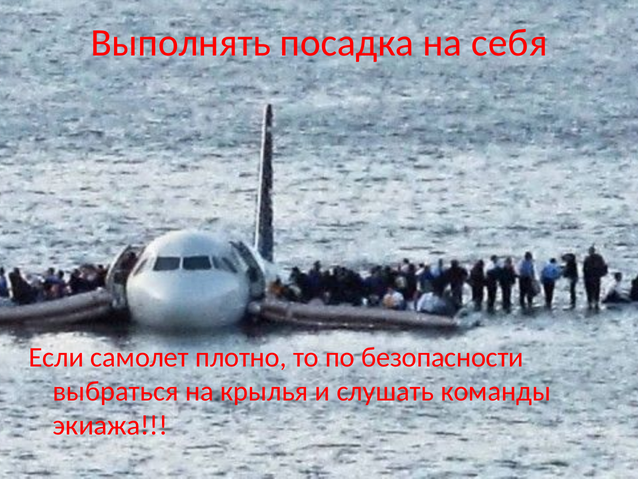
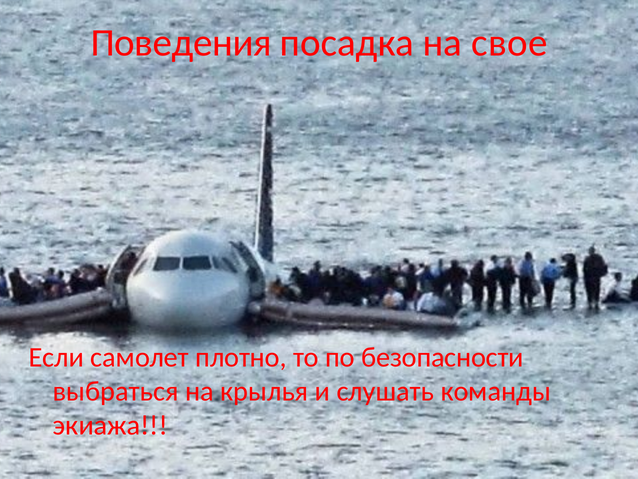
Выполнять: Выполнять -> Поведения (181, 43)
себя: себя -> свое (509, 43)
